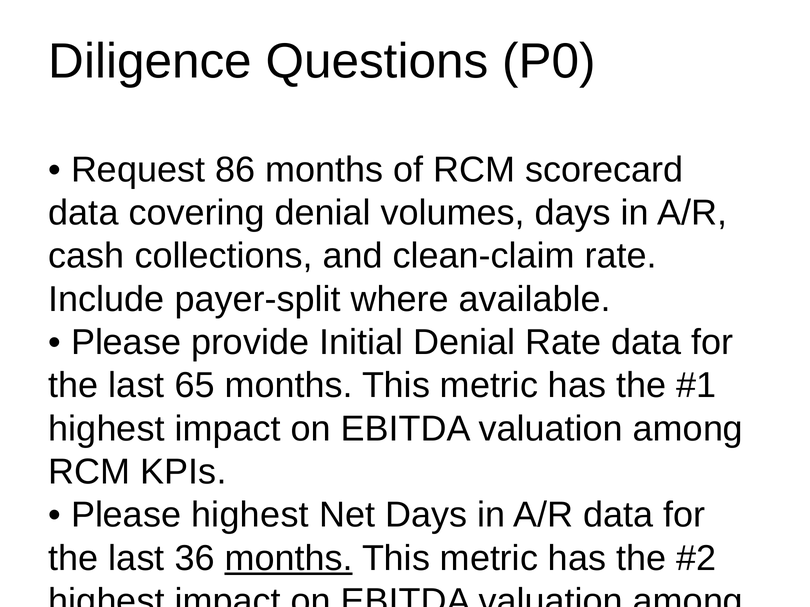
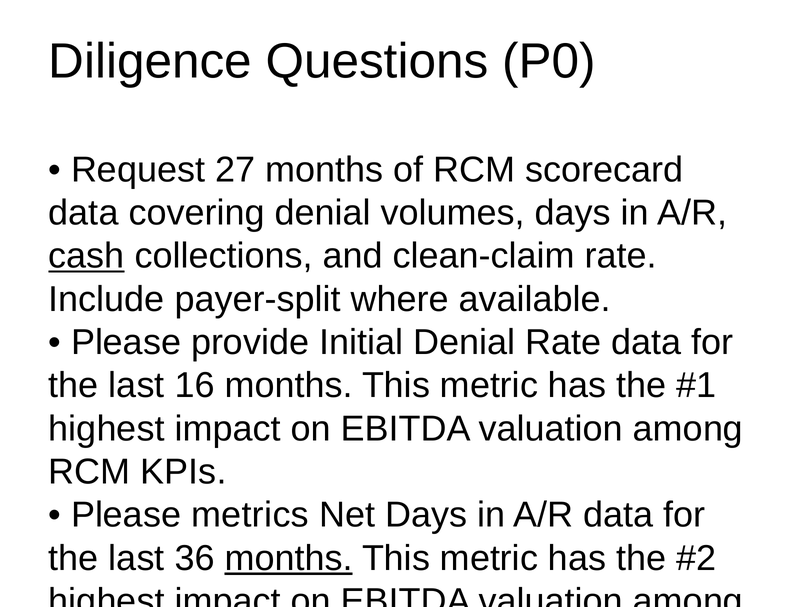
86: 86 -> 27 (235, 170)
cash underline: none -> present (86, 256)
65: 65 -> 16 (195, 386)
Please highest: highest -> metrics (250, 516)
